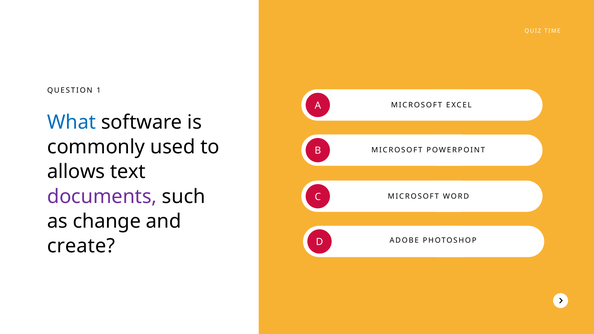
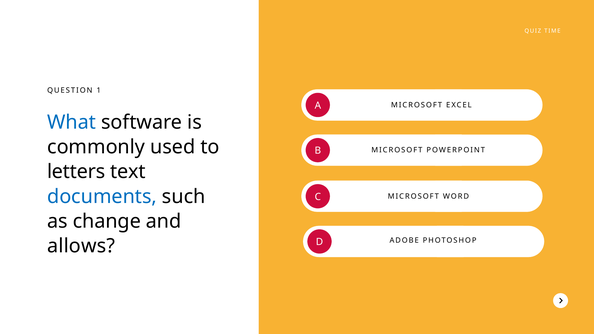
allows: allows -> letters (76, 172)
documents colour: purple -> blue (102, 197)
create: create -> allows (81, 246)
